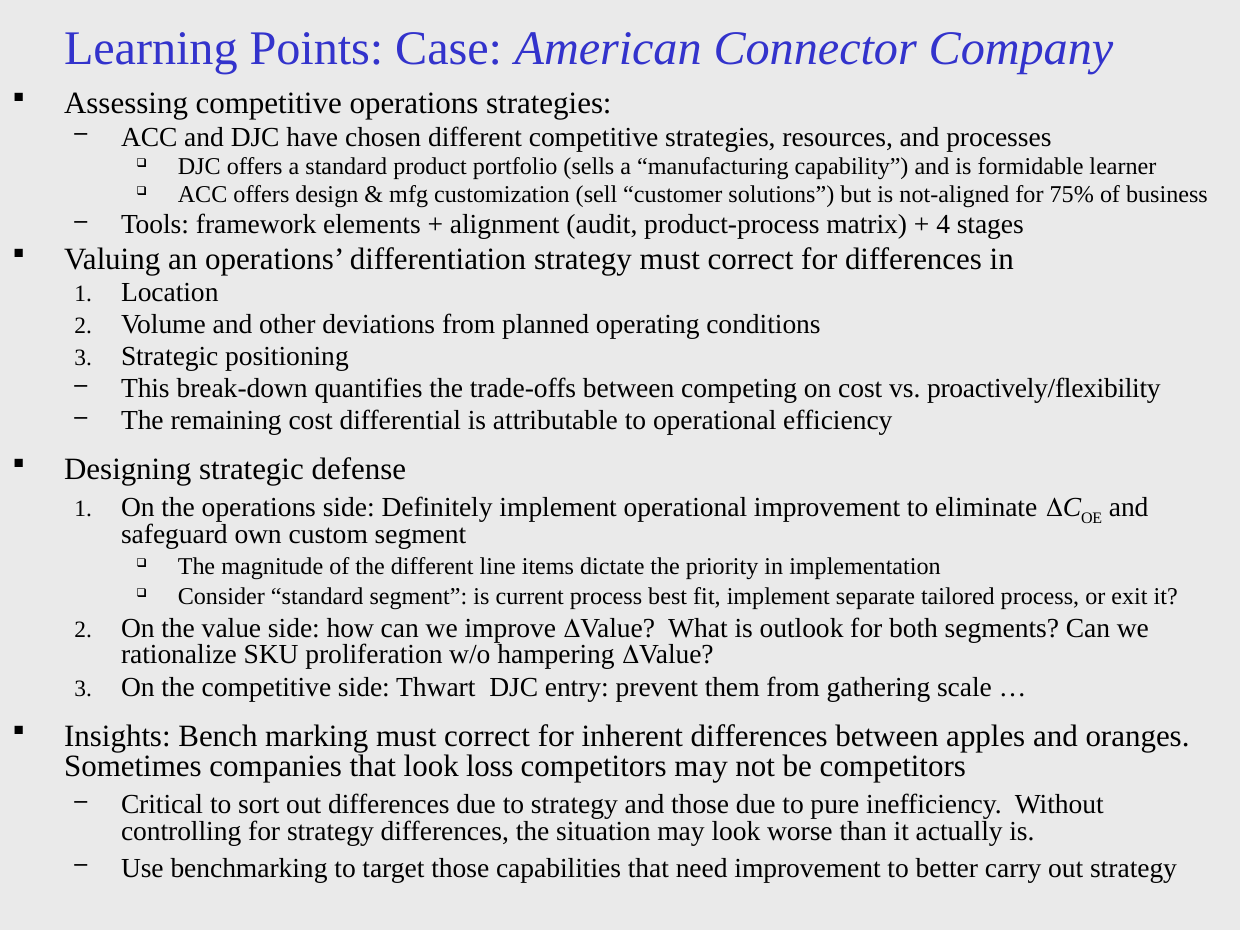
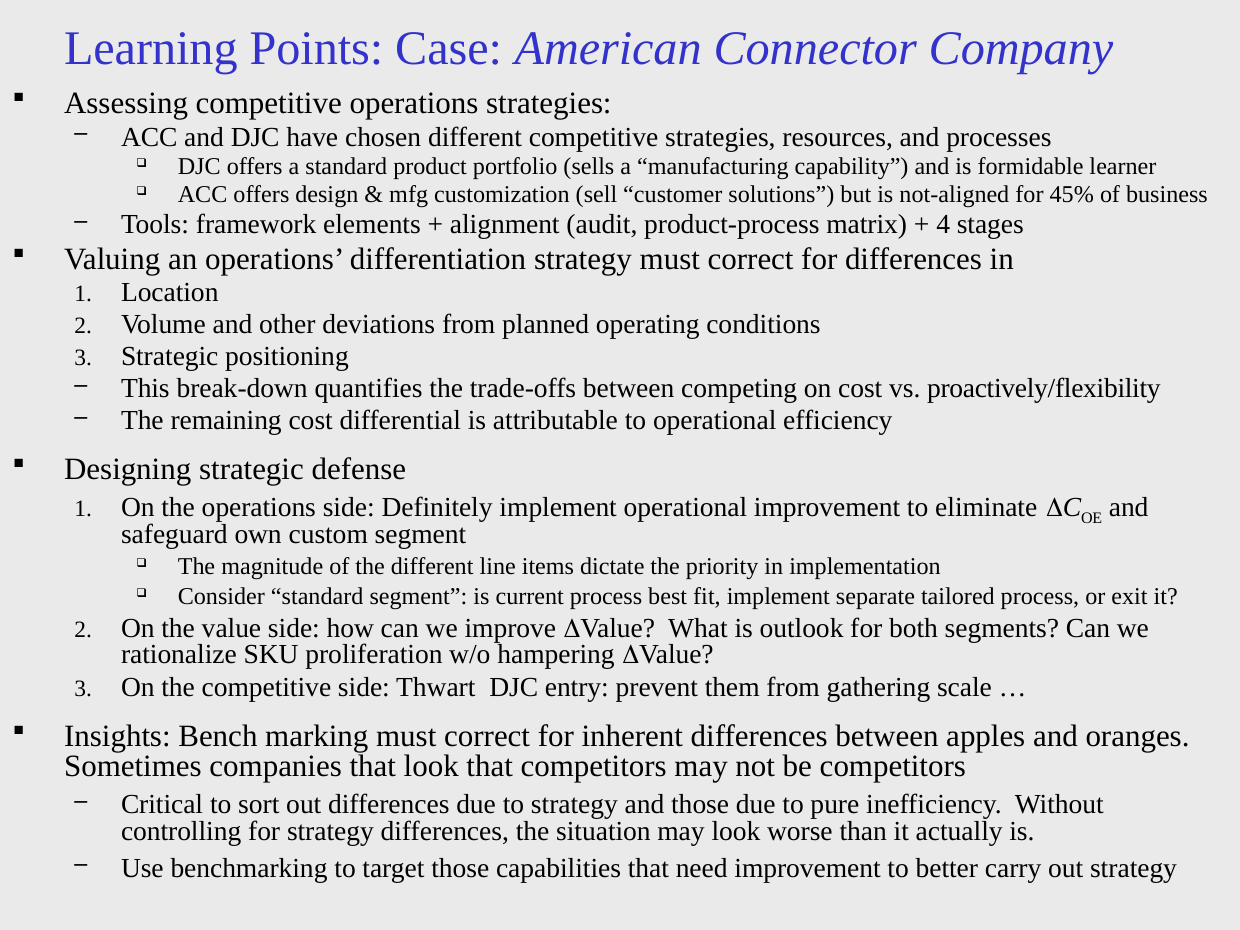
75%: 75% -> 45% (1072, 195)
look loss: loss -> that (490, 766)
